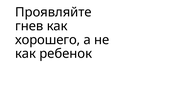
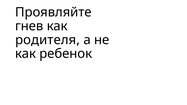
хорошего: хорошего -> родителя (48, 40)
